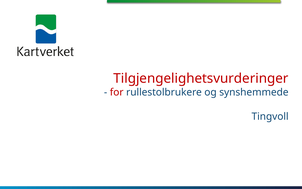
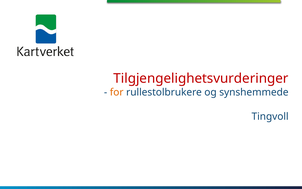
for colour: red -> orange (117, 92)
